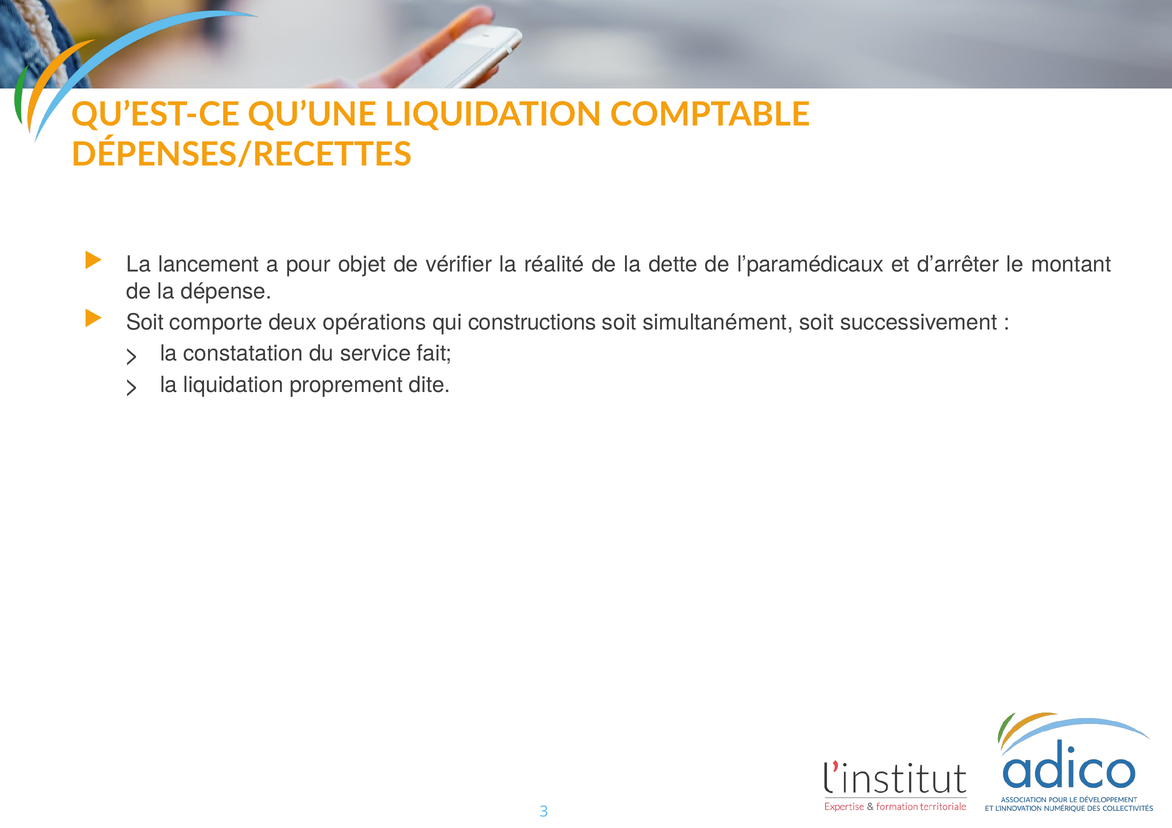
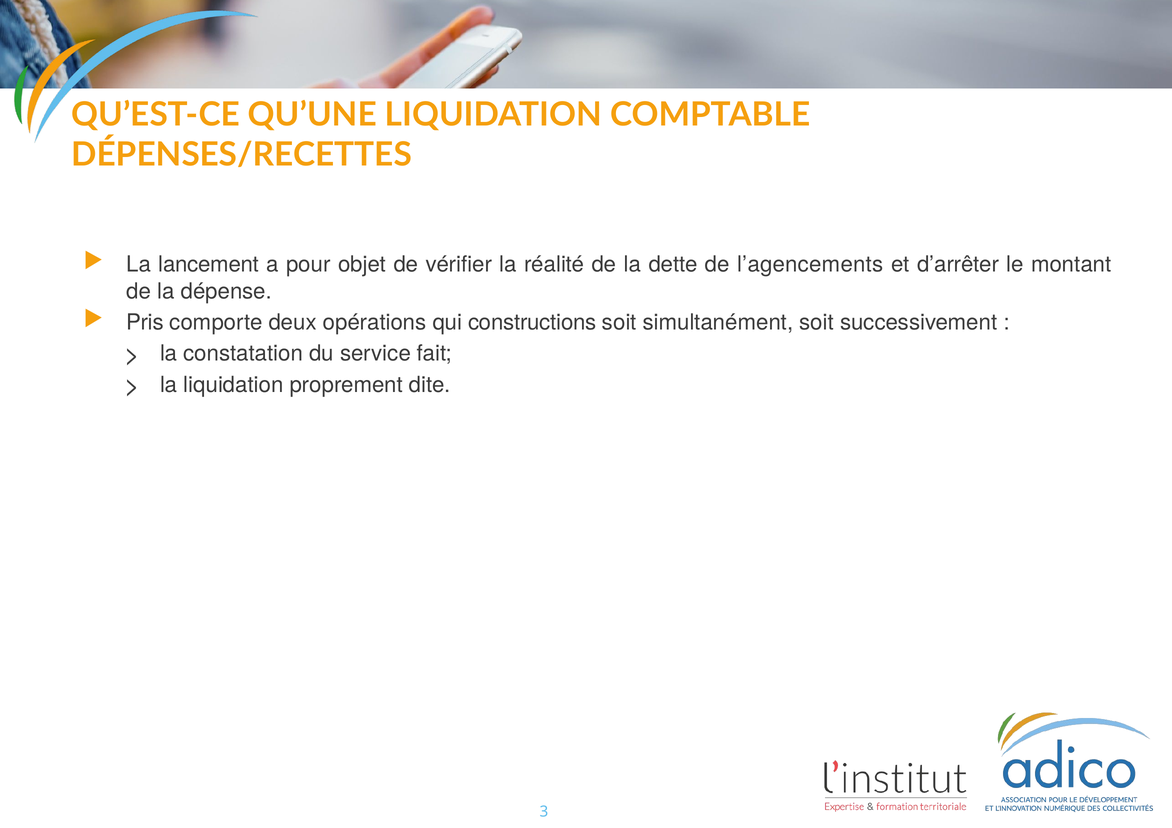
l’paramédicaux: l’paramédicaux -> l’agencements (810, 265)
Soit: Soit -> Pris (145, 323)
